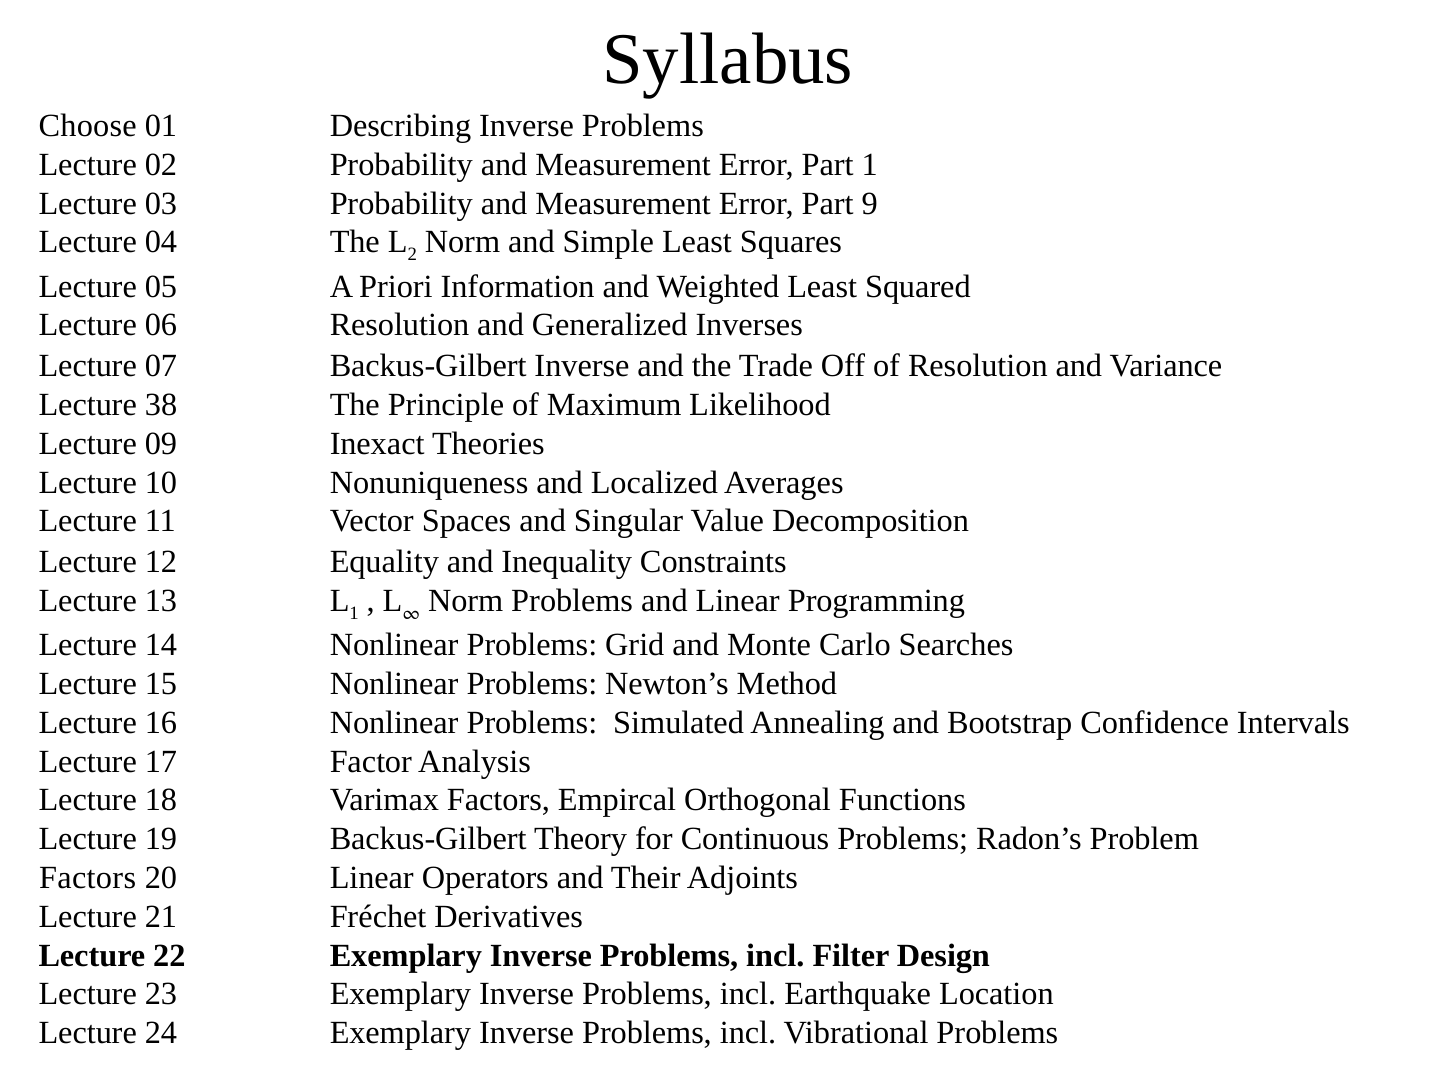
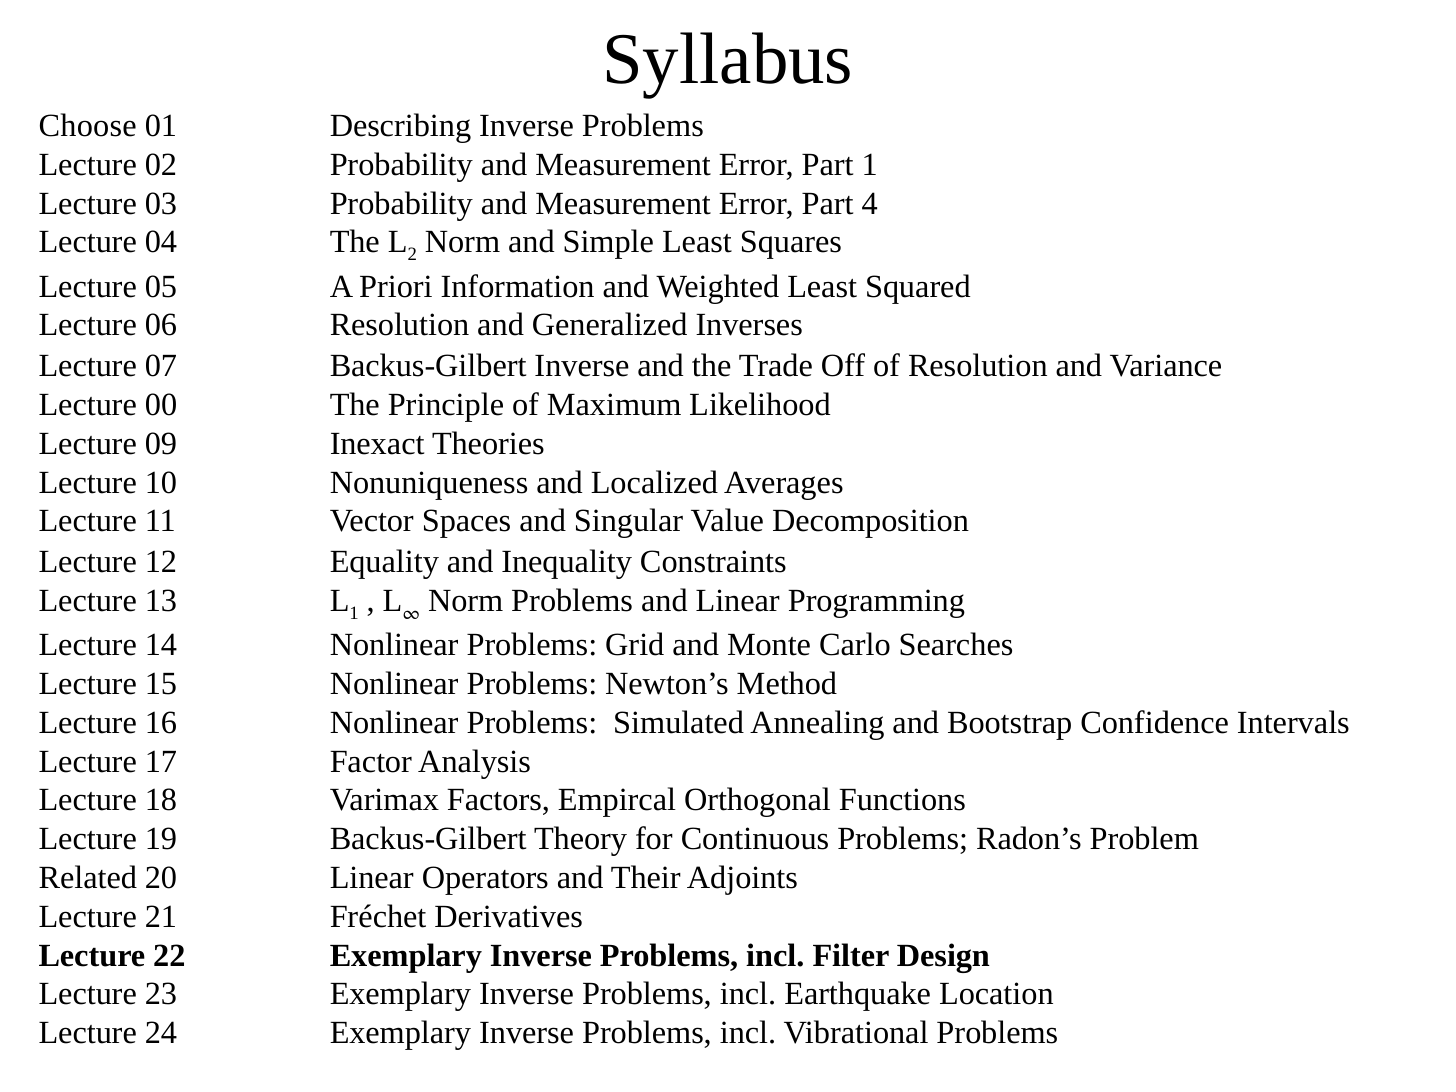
9: 9 -> 4 (870, 203)
38: 38 -> 00 (161, 405)
Factors: Factors -> Related (88, 878)
